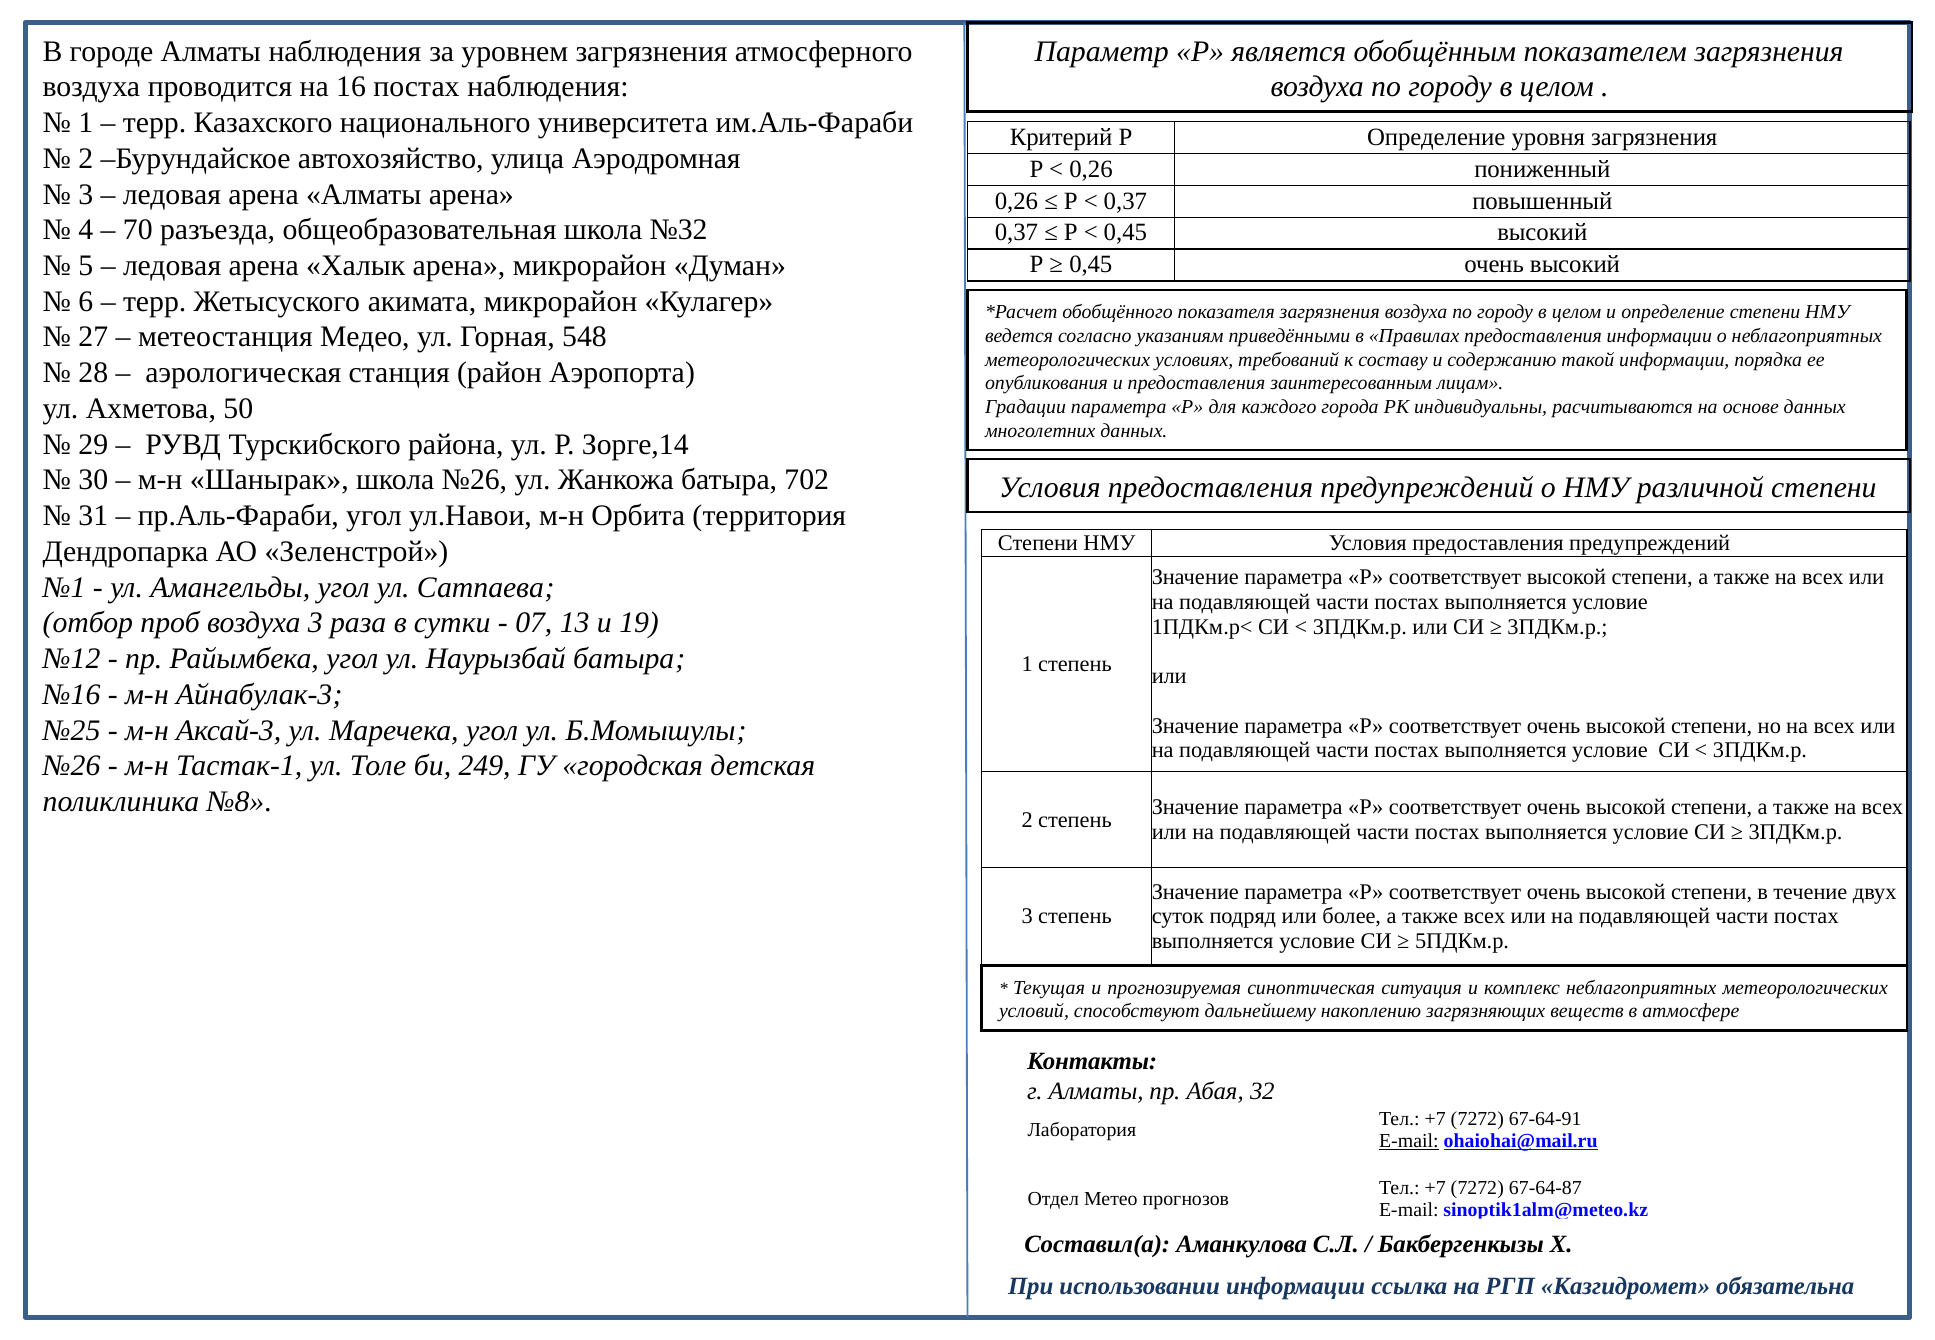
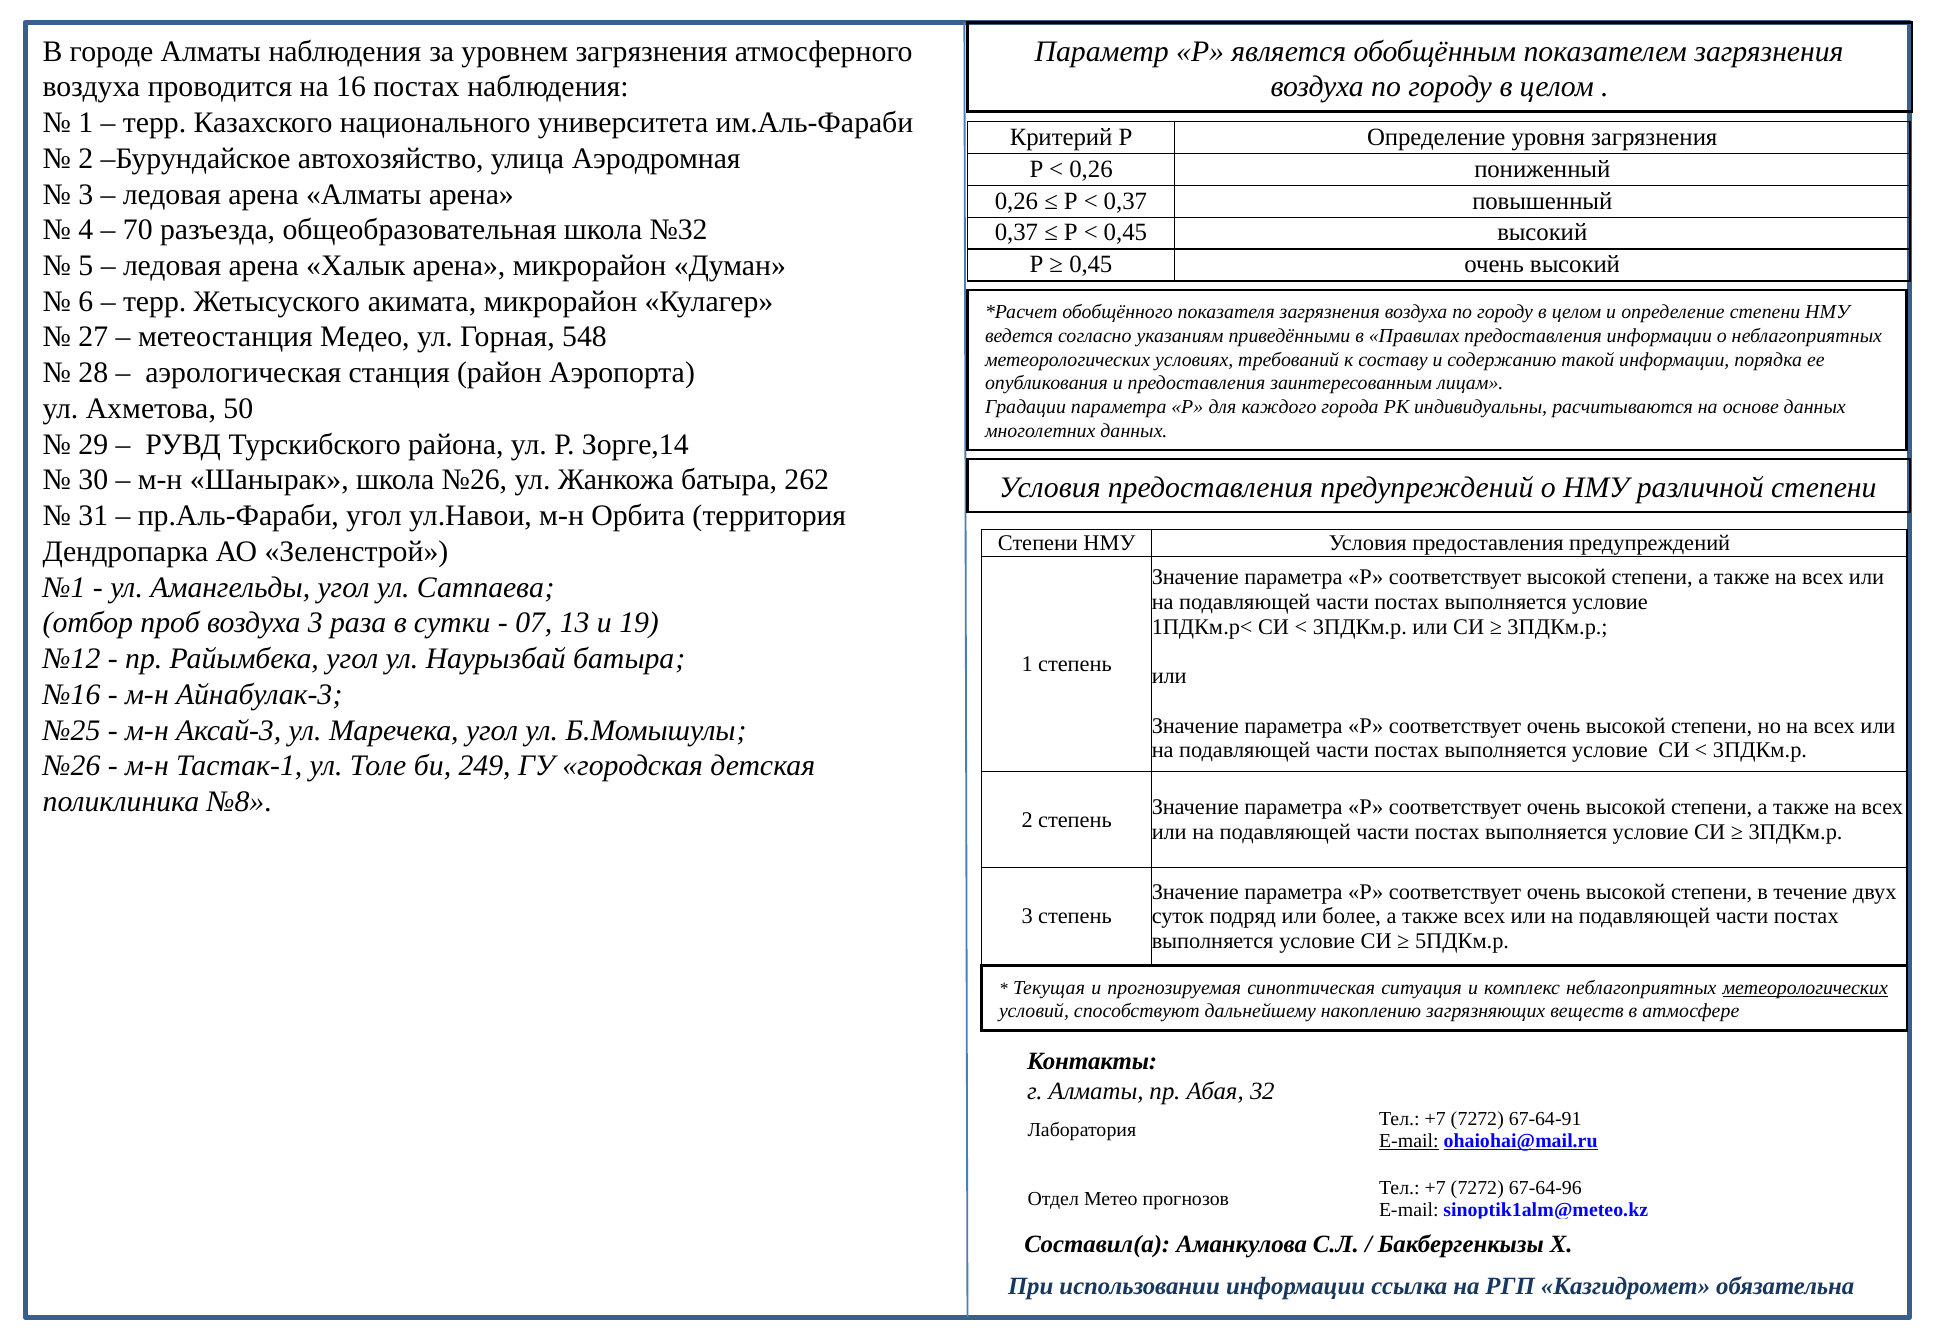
702: 702 -> 262 (807, 480)
метеорологических underline: none -> present (1805, 987)
67-64-87: 67-64-87 -> 67-64-96 (1545, 1188)
